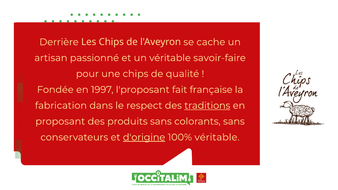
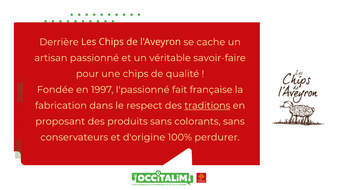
l'proposant: l'proposant -> l'passionné (143, 90)
d'origine underline: present -> none (144, 137)
100% véritable: véritable -> perdurer (217, 137)
